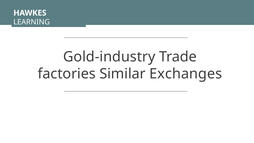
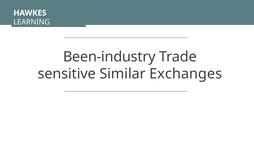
Gold-industry: Gold-industry -> Been-industry (109, 57)
factories: factories -> sensitive (67, 74)
